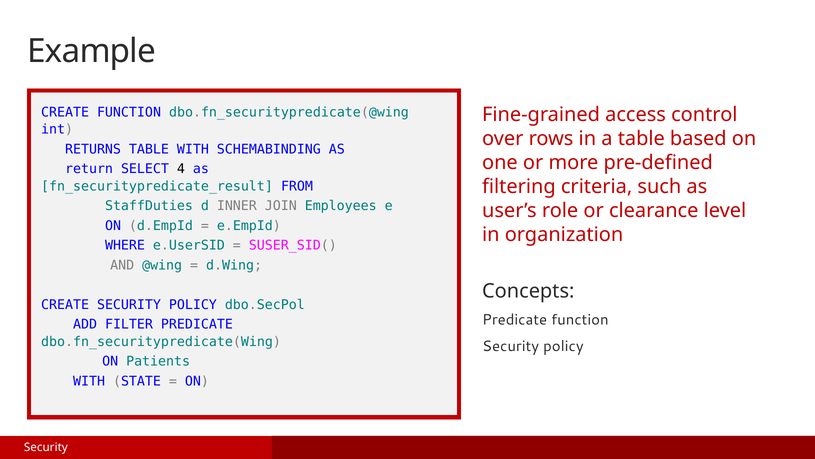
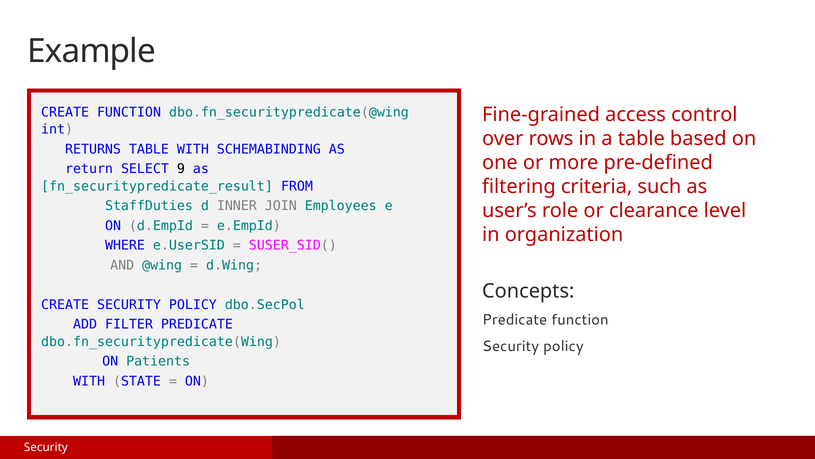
4: 4 -> 9 (181, 169)
